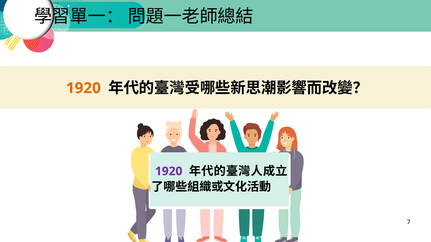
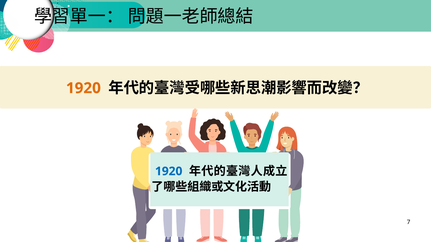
1920 colour: purple -> blue (169, 172)
